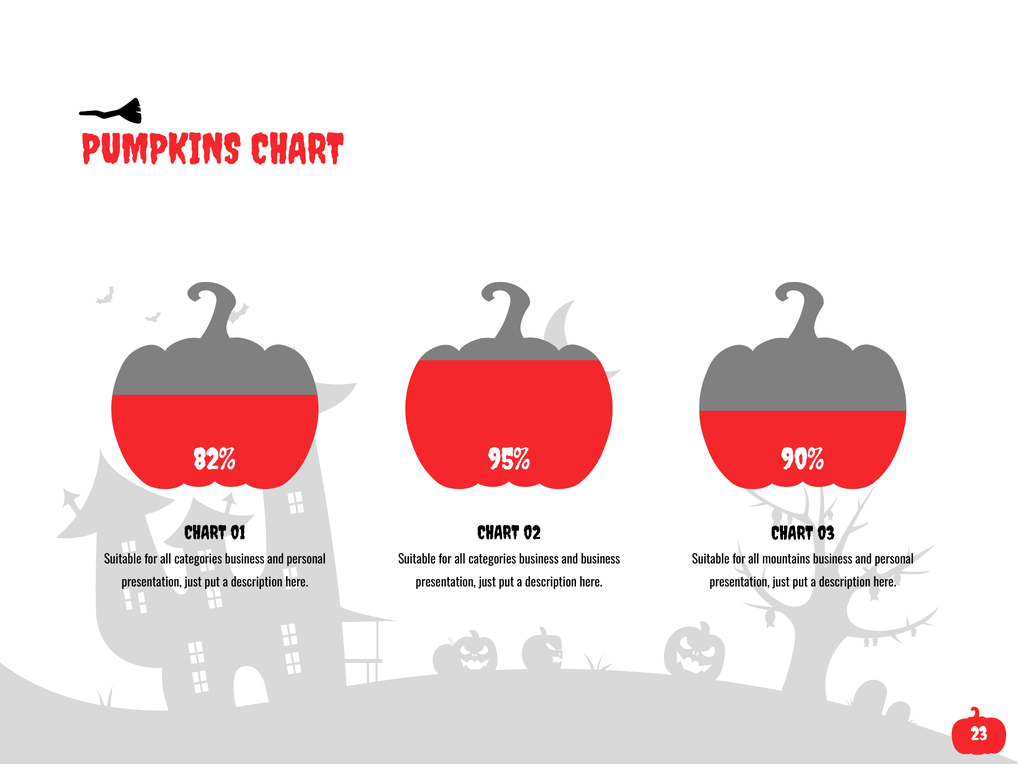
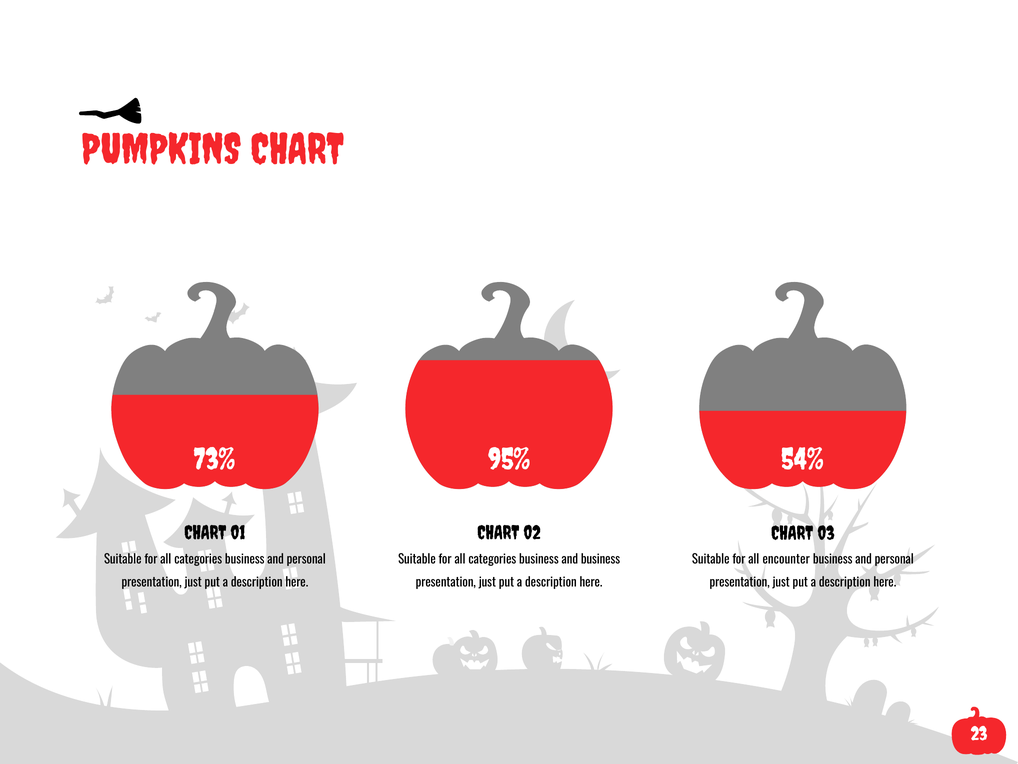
82%: 82% -> 73% (214, 459)
90%: 90% -> 54% (802, 459)
mountains: mountains -> encounter (786, 559)
